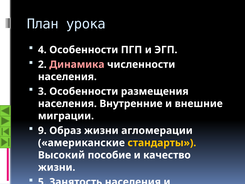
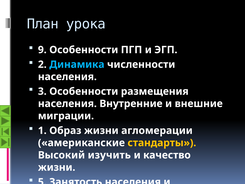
4: 4 -> 9 (42, 50)
Динамика colour: pink -> light blue (77, 64)
9: 9 -> 1 (42, 130)
пособие: пособие -> изучить (109, 155)
